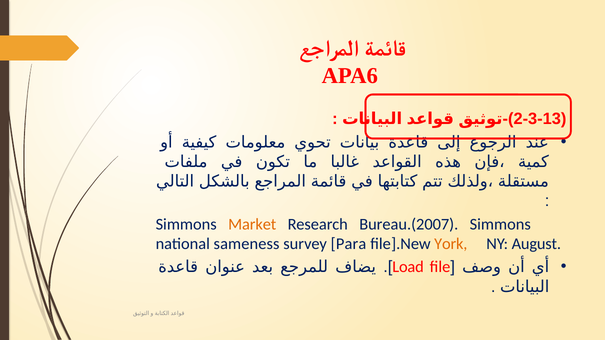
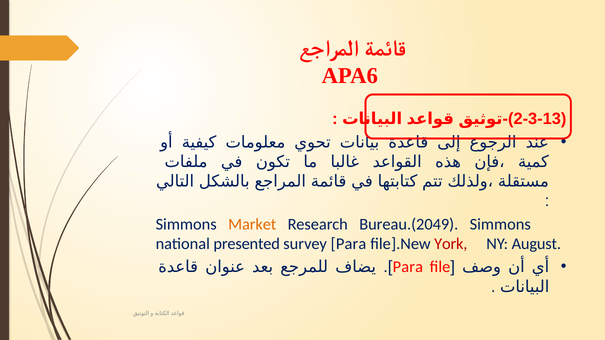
Bureau.(2007: Bureau.(2007 -> Bureau.(2049 (409, 224)
sameness: sameness -> presented (247, 244)
York colour: orange -> red (451, 244)
Load: Load -> Para (408, 267)
